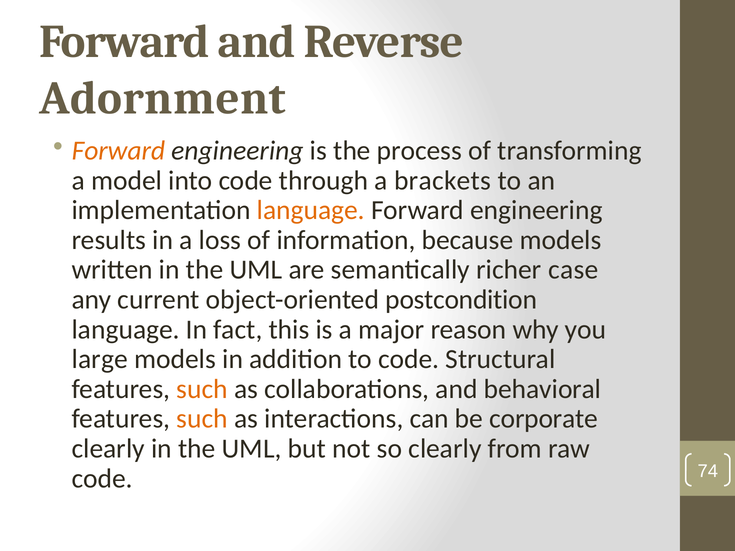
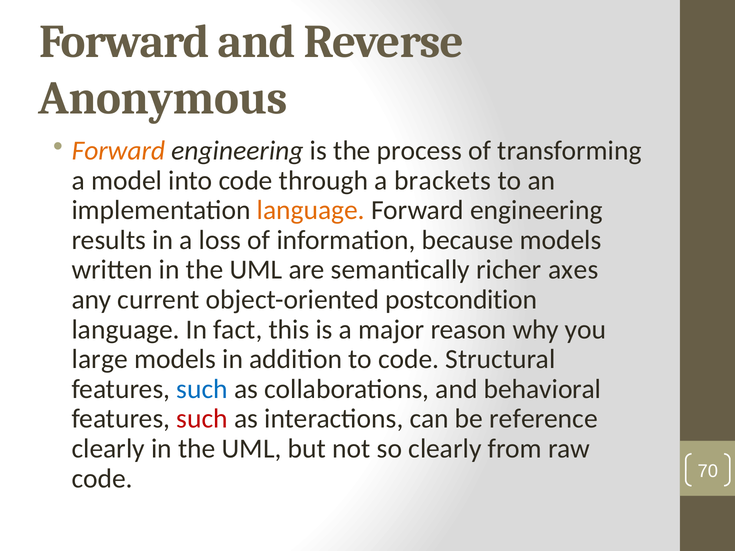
Adornment: Adornment -> Anonymous (163, 98)
case: case -> axes (573, 270)
such colour: orange -> blue (202, 389)
such colour: orange -> red (202, 419)
corporate: corporate -> reference (544, 419)
74: 74 -> 70 (708, 471)
